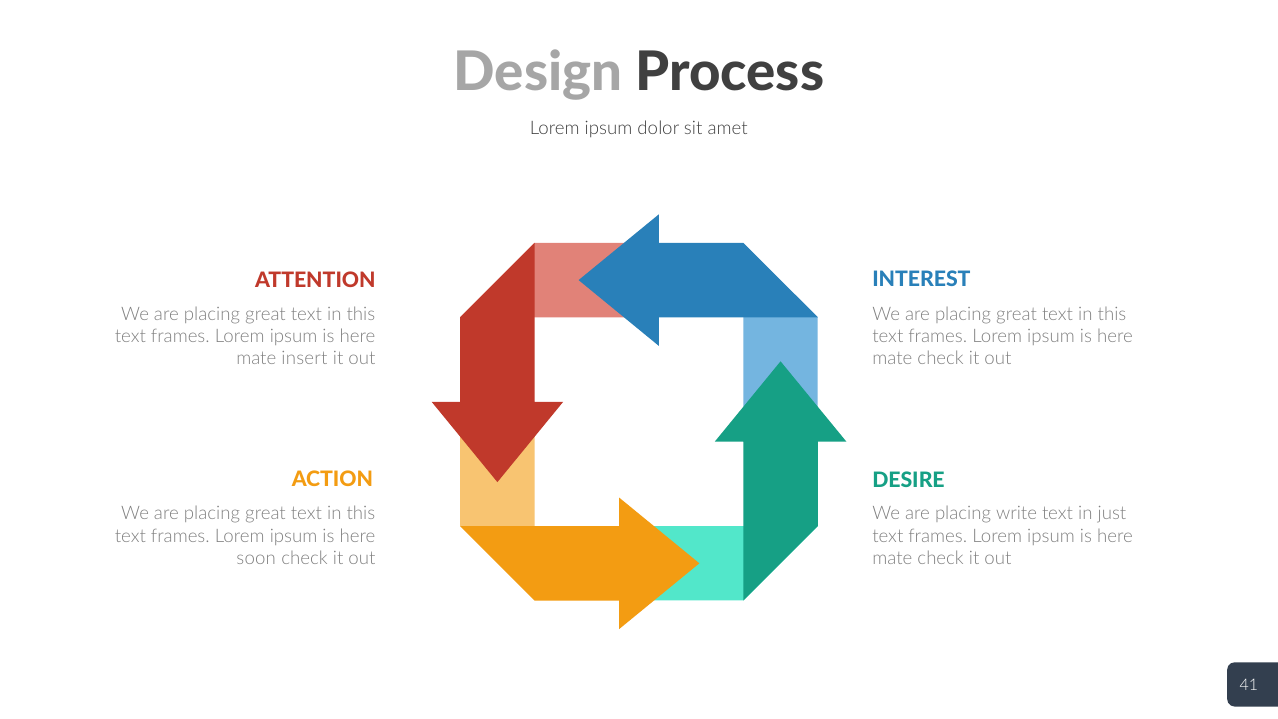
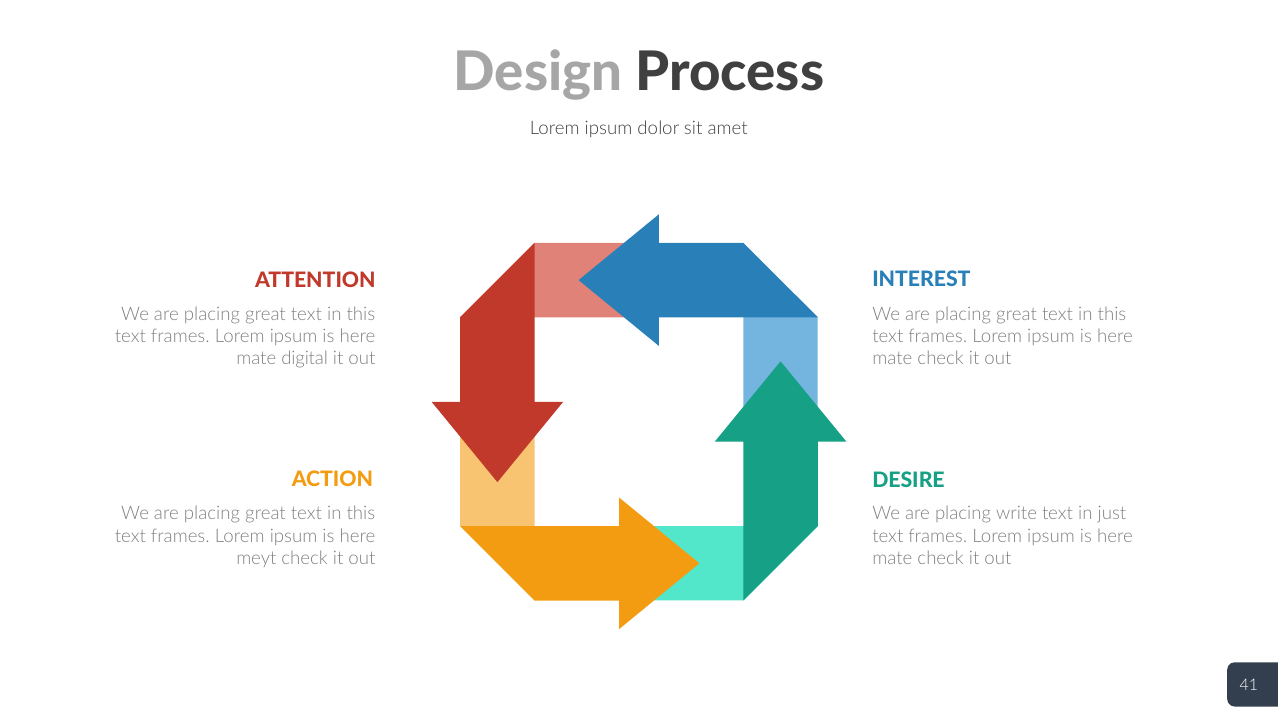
insert: insert -> digital (305, 359)
soon: soon -> meyt (256, 558)
